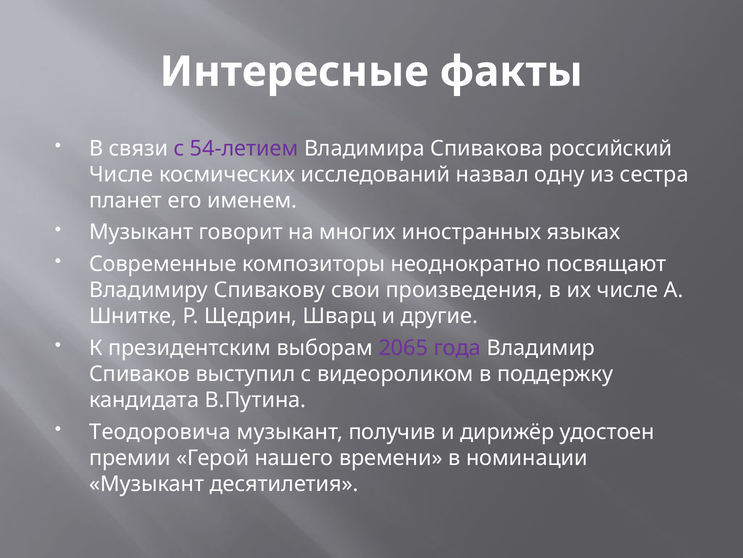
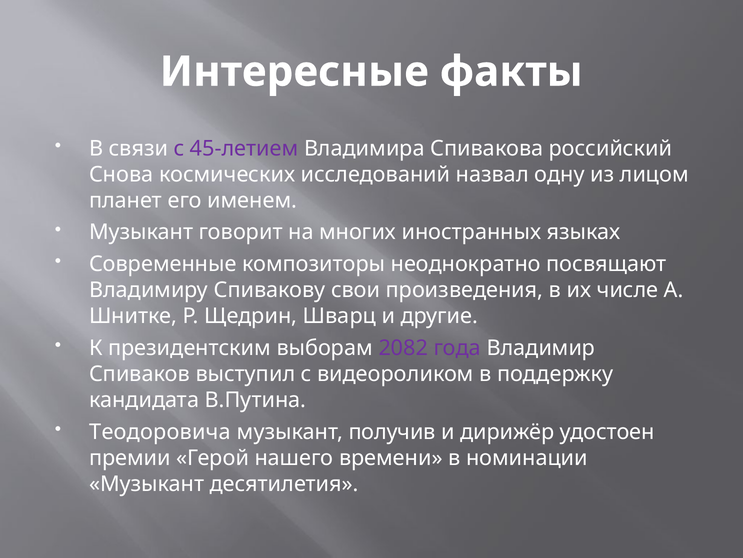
54-летием: 54-летием -> 45-летием (244, 148)
Числе: Числе -> Снова (121, 174)
сестра: сестра -> лицом (654, 174)
2065: 2065 -> 2082 (403, 348)
